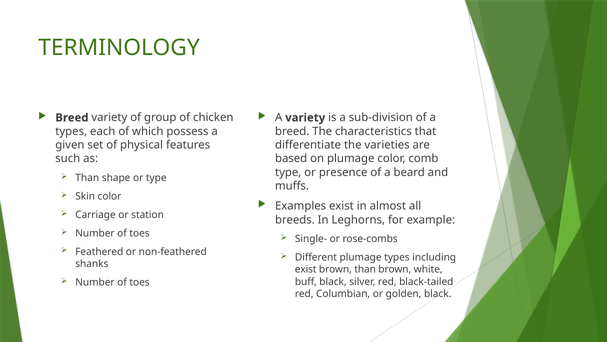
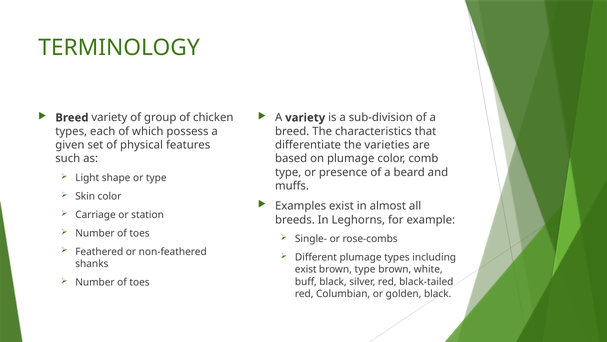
Than: Than -> Light (87, 178)
brown than: than -> type (365, 269)
